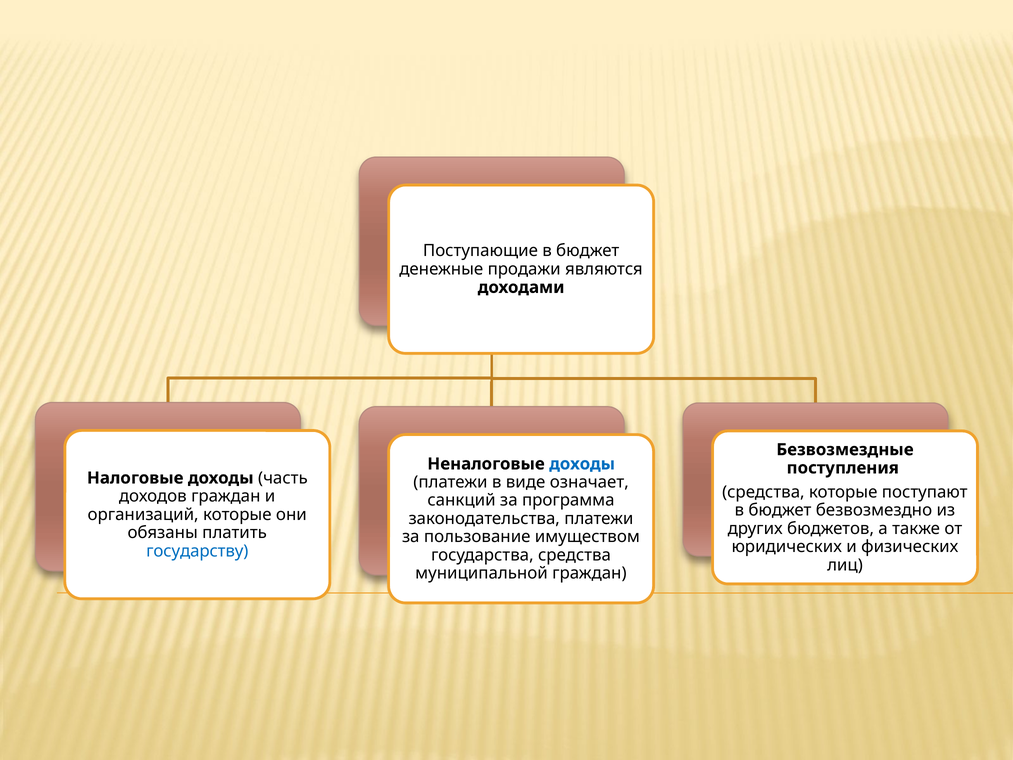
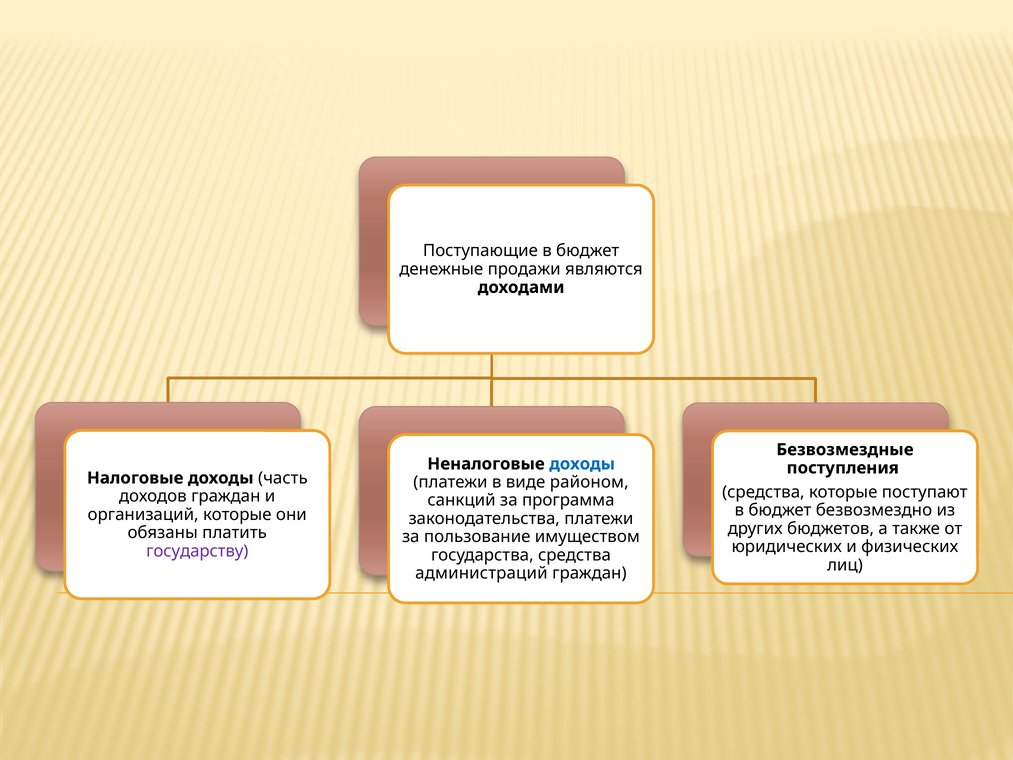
означает: означает -> районом (589, 482)
государству colour: blue -> purple (197, 551)
муниципальной: муниципальной -> администраций (481, 573)
